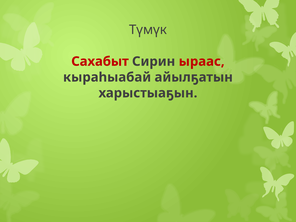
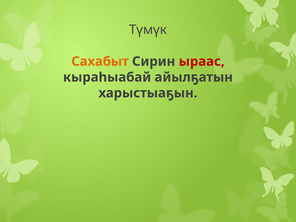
Сахабыт colour: red -> orange (100, 61)
